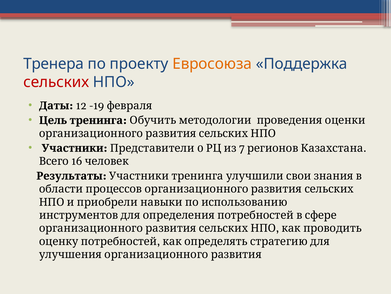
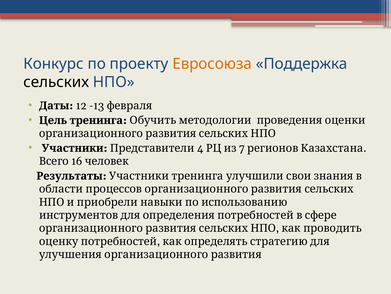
Тренера: Тренера -> Конкурс (54, 64)
сельских colour: red -> black (56, 82)
-19: -19 -> -13 (97, 105)
0: 0 -> 4 (200, 148)
